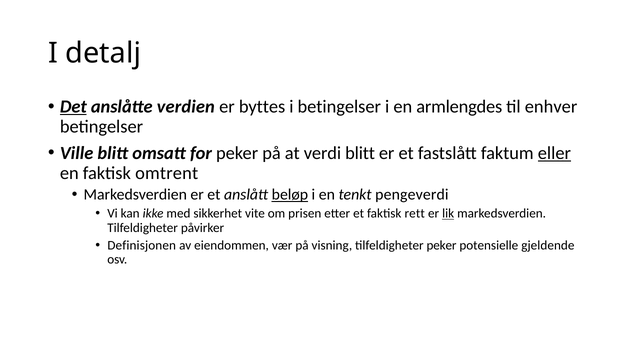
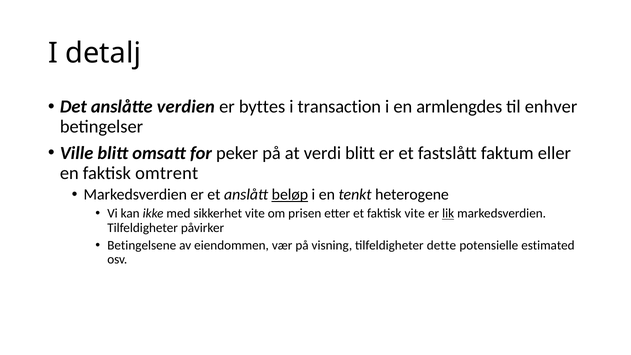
Det underline: present -> none (73, 107)
i betingelser: betingelser -> transaction (339, 107)
eller underline: present -> none (554, 153)
pengeverdi: pengeverdi -> heterogene (412, 195)
faktisk rett: rett -> vite (415, 214)
Definisjonen: Definisjonen -> Betingelsene (142, 245)
tilfeldigheter peker: peker -> dette (441, 245)
gjeldende: gjeldende -> estimated (548, 245)
